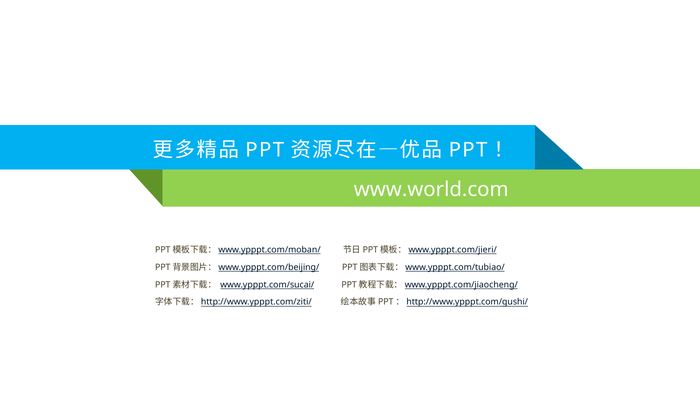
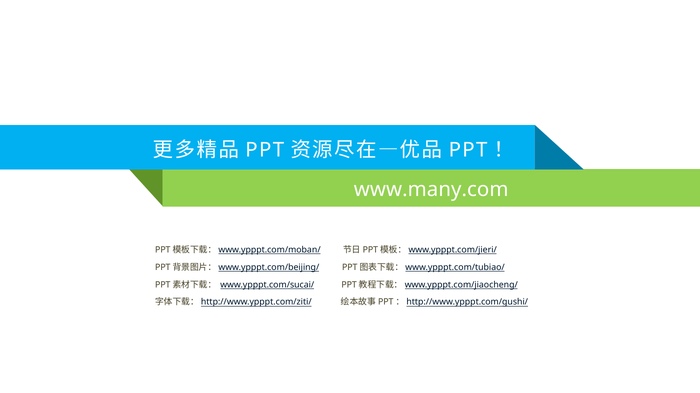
www.world.com: www.world.com -> www.many.com (431, 190)
